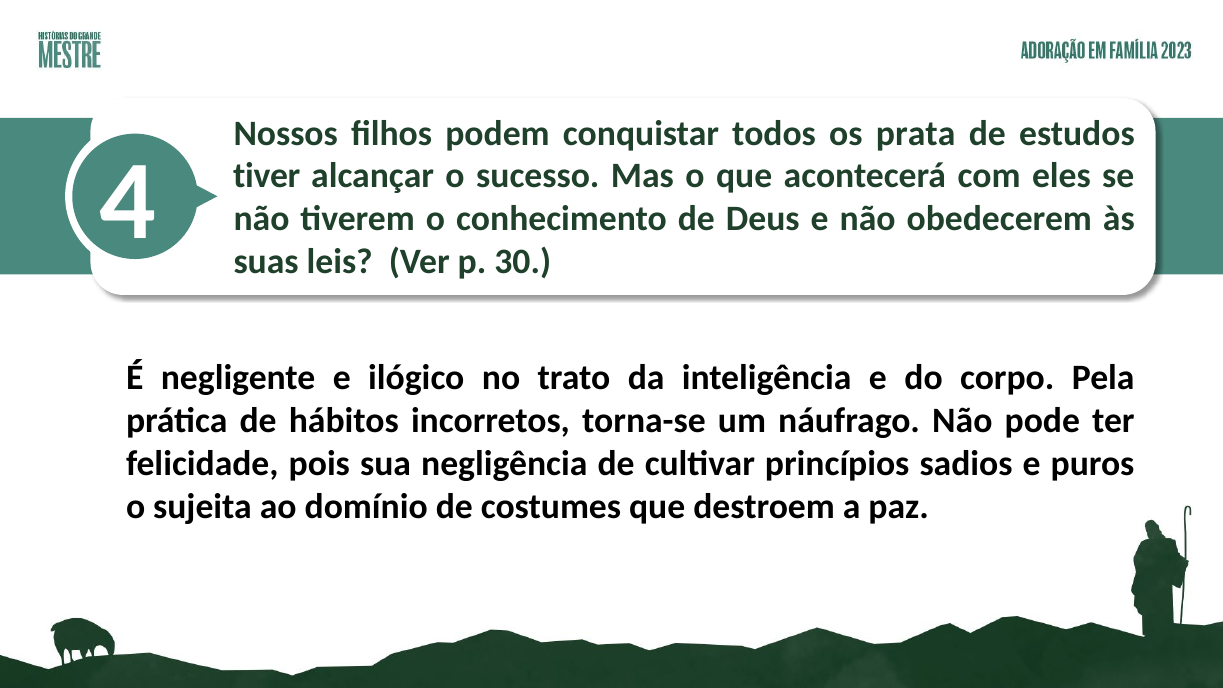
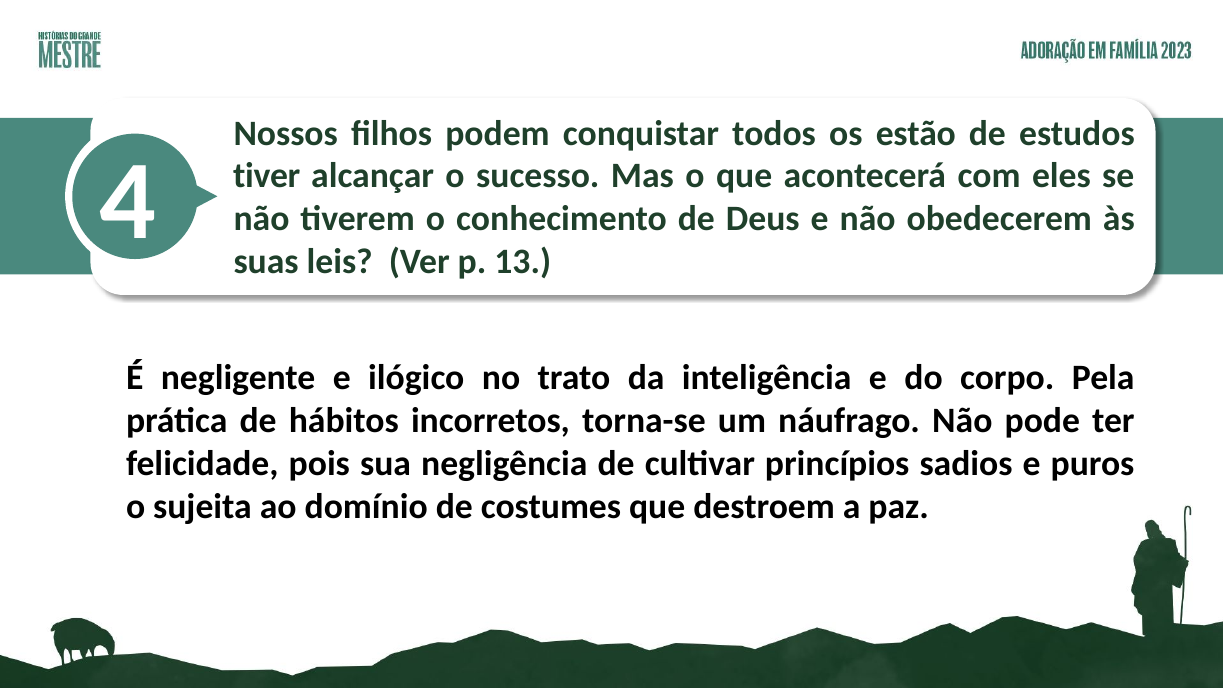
prata: prata -> estão (916, 133)
30: 30 -> 13 (523, 262)
